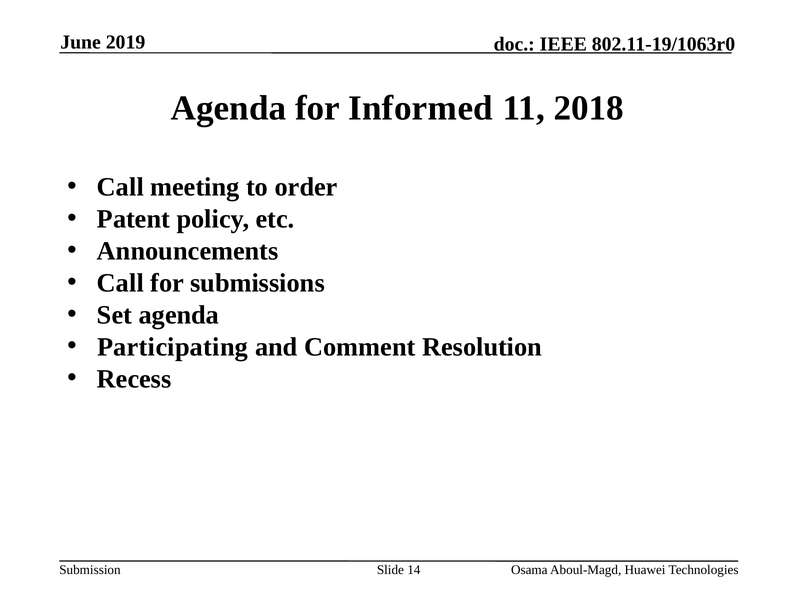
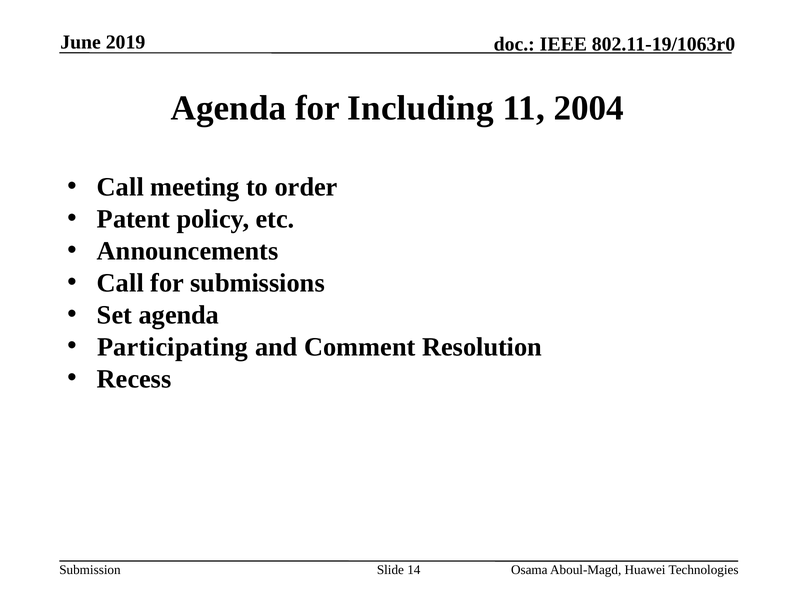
Informed: Informed -> Including (421, 108)
2018: 2018 -> 2004 (589, 108)
